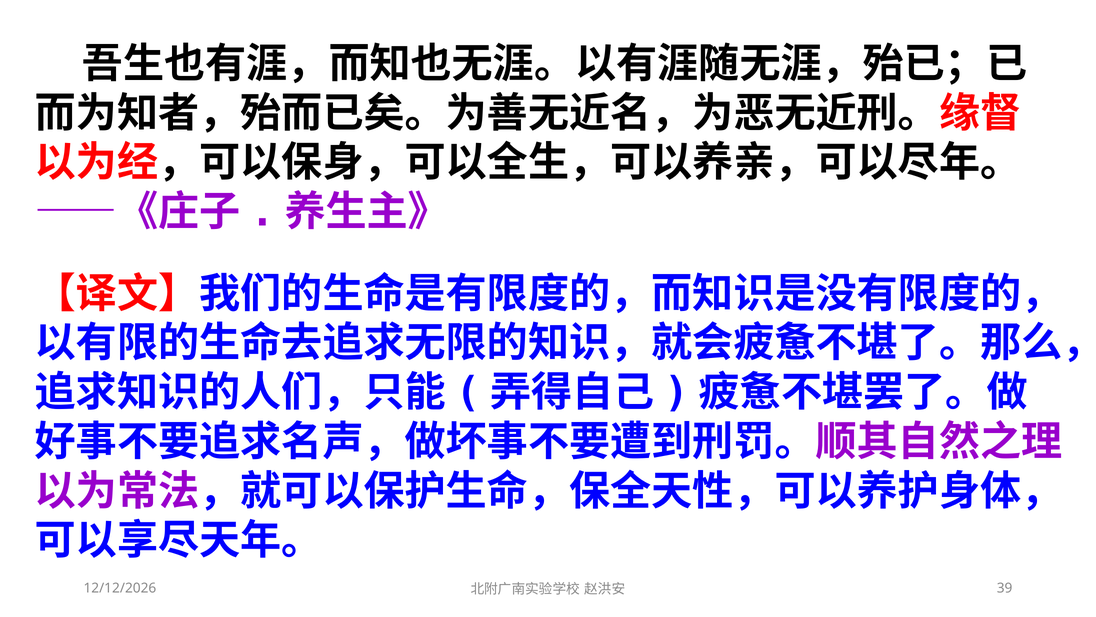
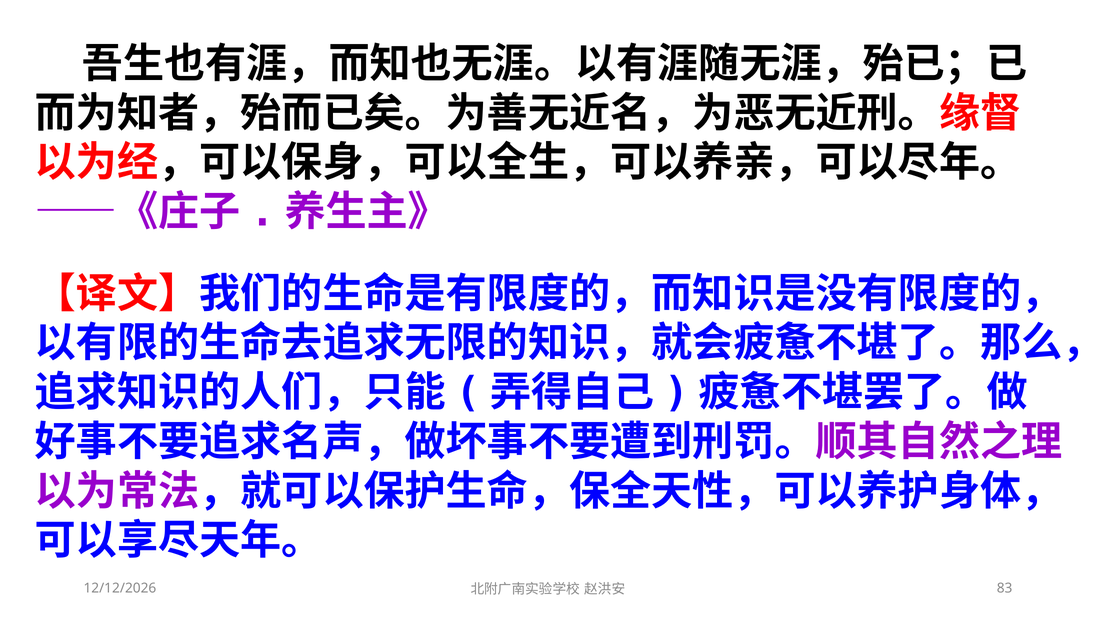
39: 39 -> 83 (1005, 588)
